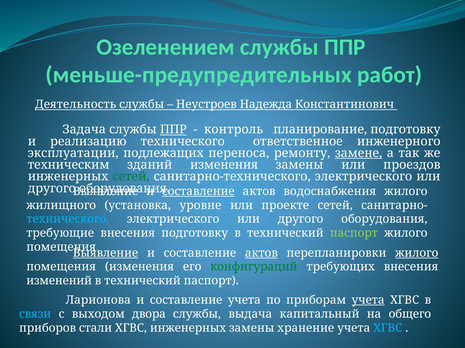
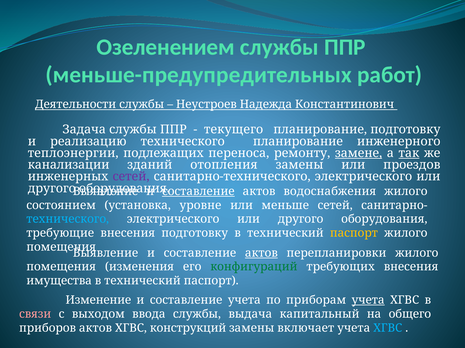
Деятельность: Деятельность -> Деятельности (76, 105)
ППР underline: present -> none (173, 130)
контроль: контроль -> текущего (234, 130)
технического ответственное: ответственное -> планирование (298, 142)
эксплуатации: эксплуатации -> теплоэнергии (73, 153)
так underline: none -> present (409, 153)
техническим: техническим -> канализации (69, 165)
зданий изменения: изменения -> отопления (224, 165)
сетей colour: green -> purple (131, 177)
жилищного: жилищного -> состоянием (61, 206)
проекте: проекте -> меньше (285, 206)
паспорт colour: light green -> yellow (354, 234)
Выявление underline: present -> none (106, 253)
жилого underline: present -> none (417, 253)
изменений: изменений -> имущества (59, 281)
Ларионова: Ларионова -> Изменение (98, 301)
связи colour: light blue -> pink (35, 315)
двора: двора -> ввода (149, 315)
приборов стали: стали -> актов (95, 329)
ХГВС инженерных: инженерных -> конструкций (188, 329)
хранение: хранение -> включает (306, 329)
